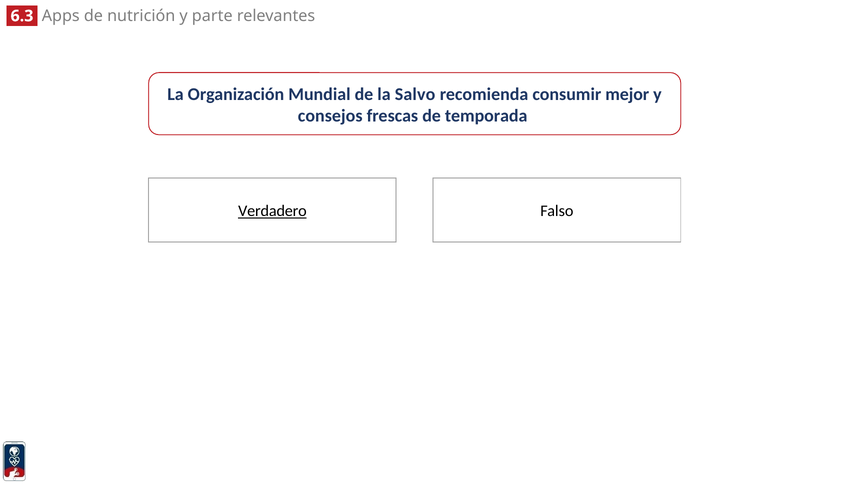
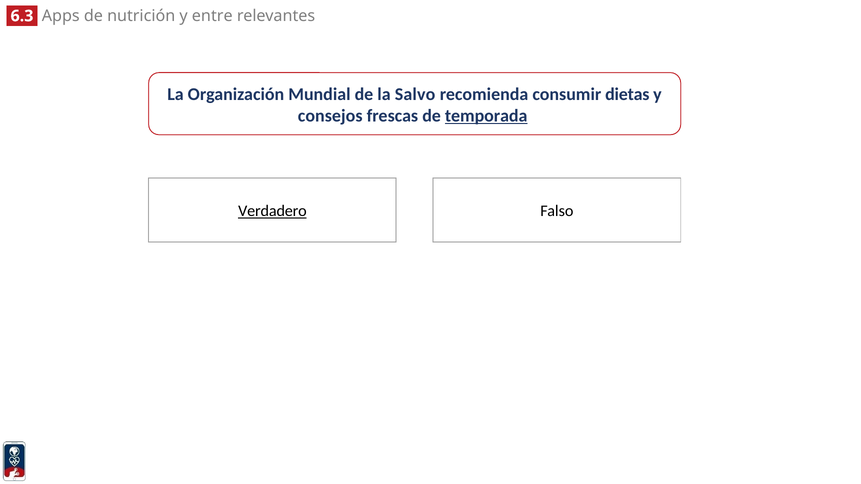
parte: parte -> entre (212, 16)
mejor: mejor -> dietas (627, 94)
temporada underline: none -> present (486, 116)
